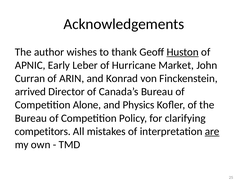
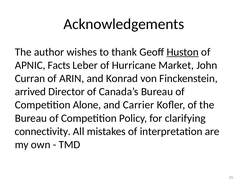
Early: Early -> Facts (59, 65)
Physics: Physics -> Carrier (139, 105)
competitors: competitors -> connectivity (43, 131)
are underline: present -> none (212, 131)
